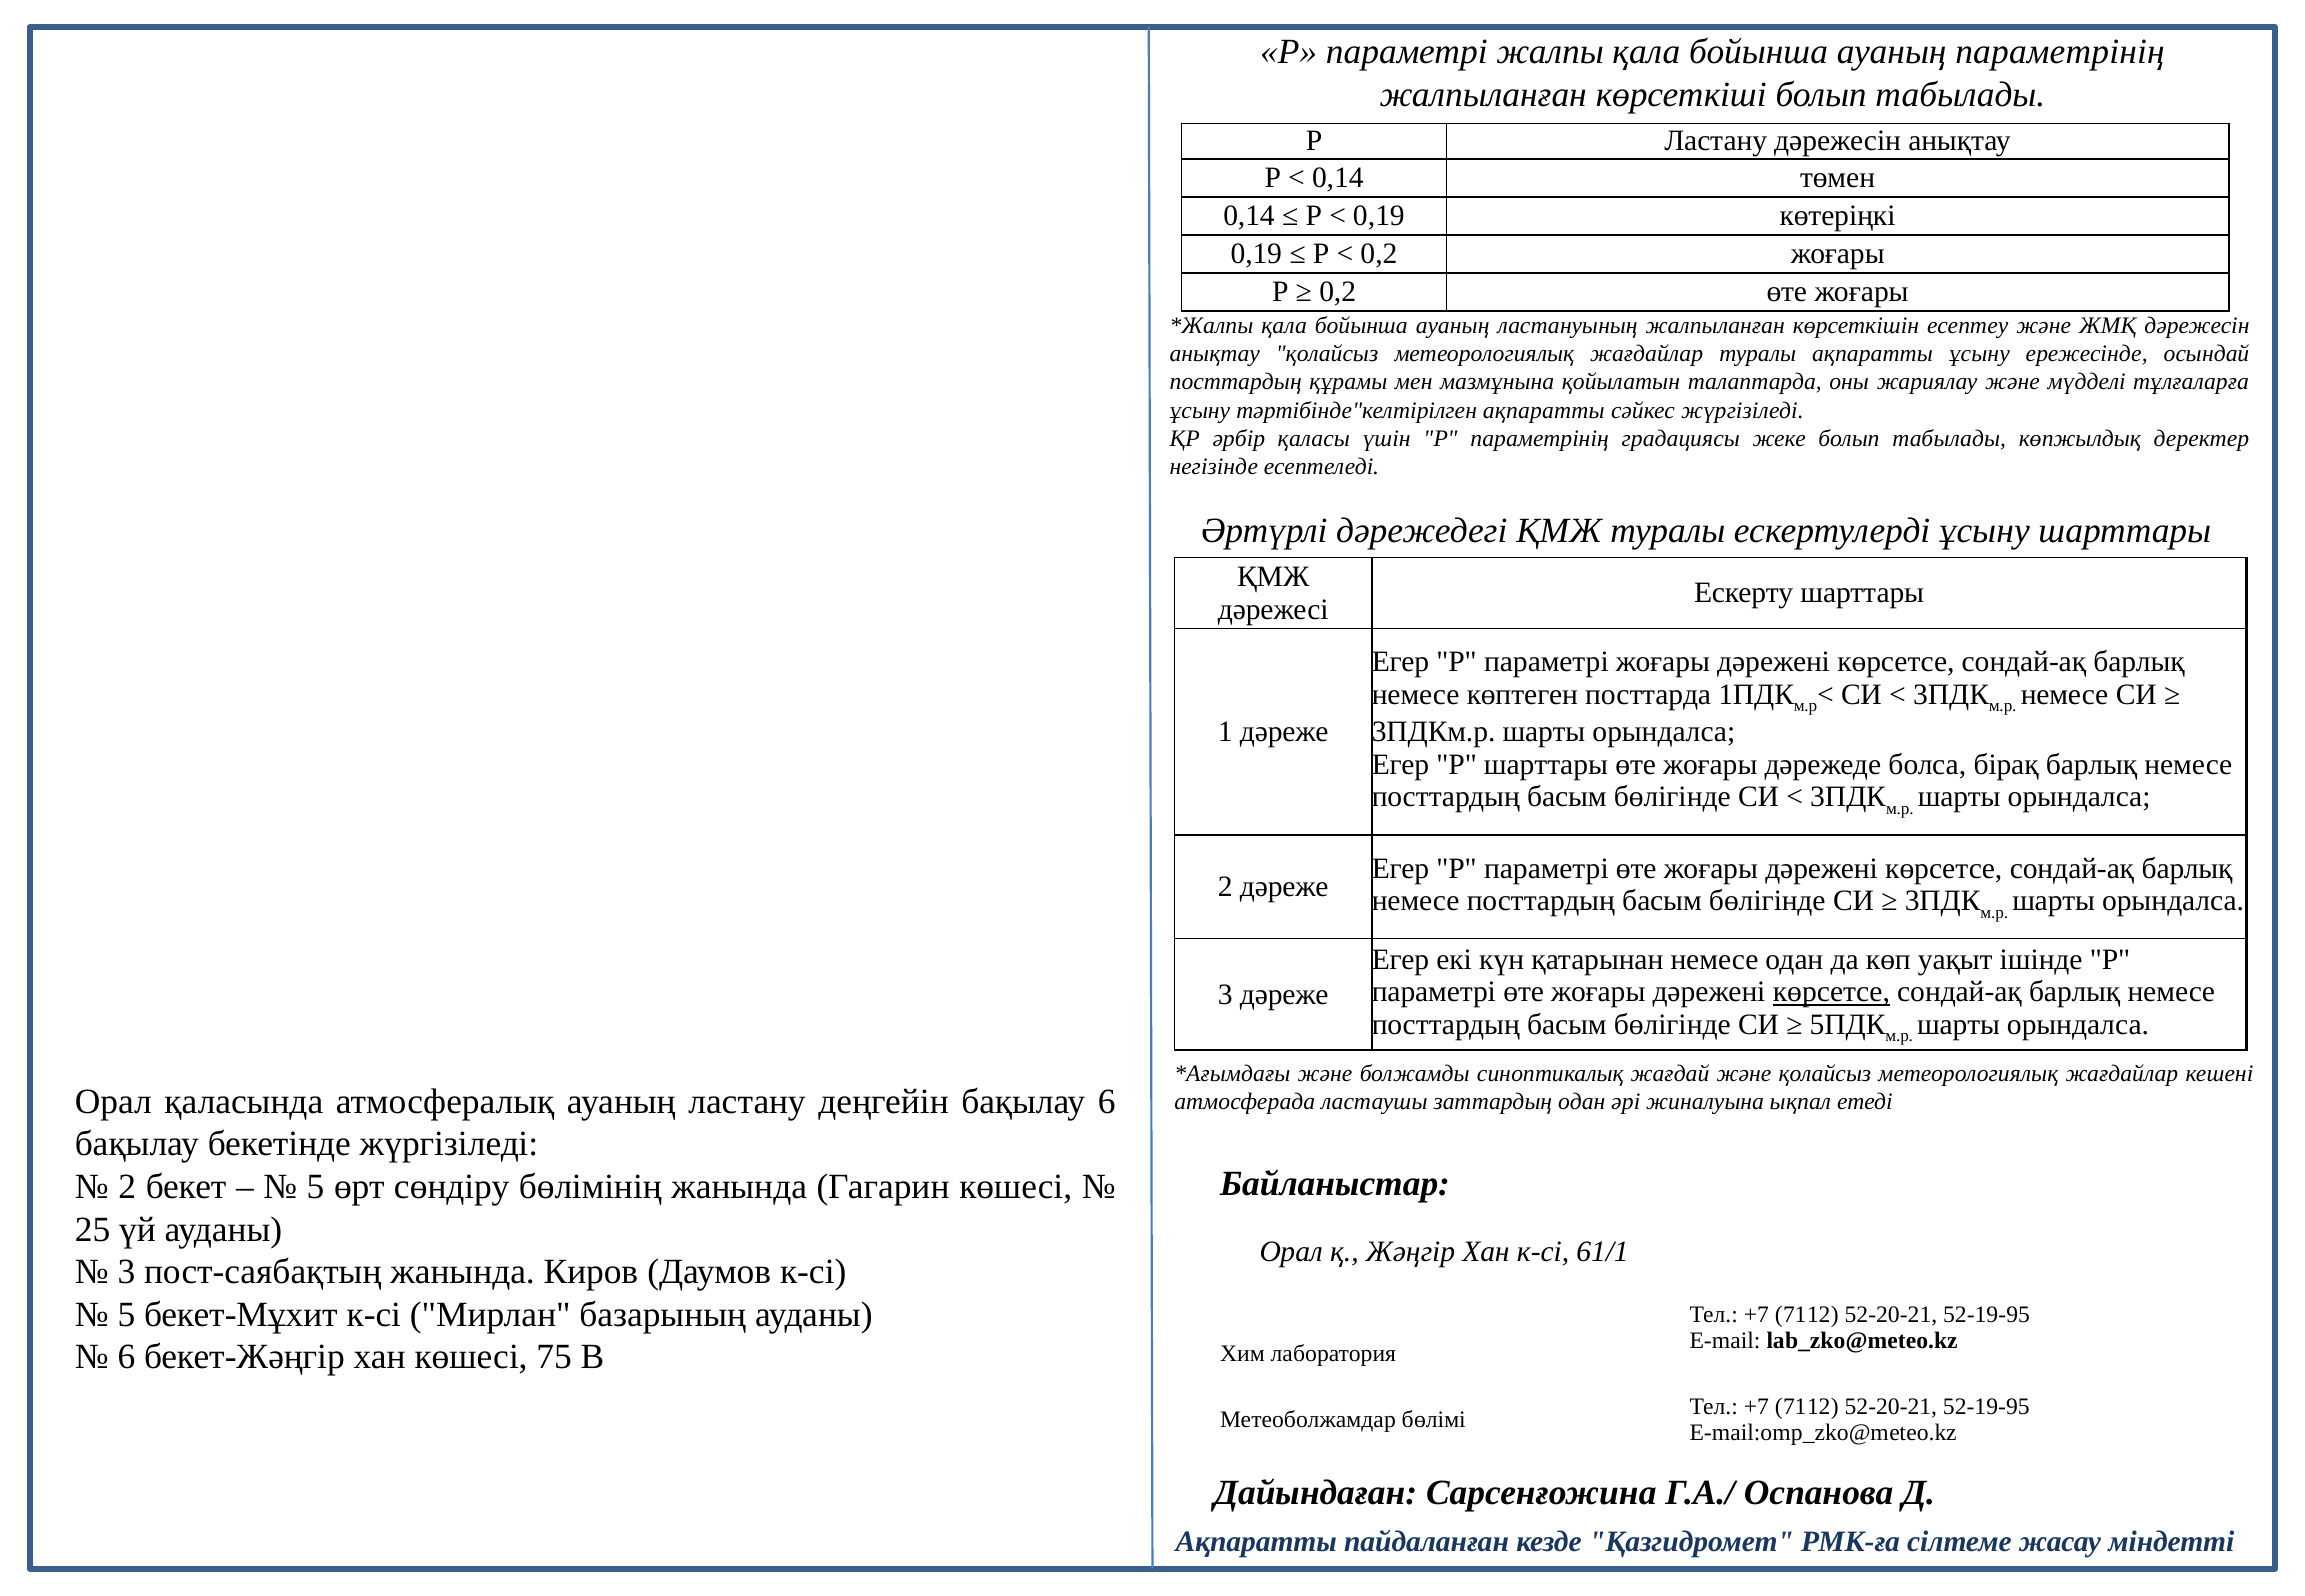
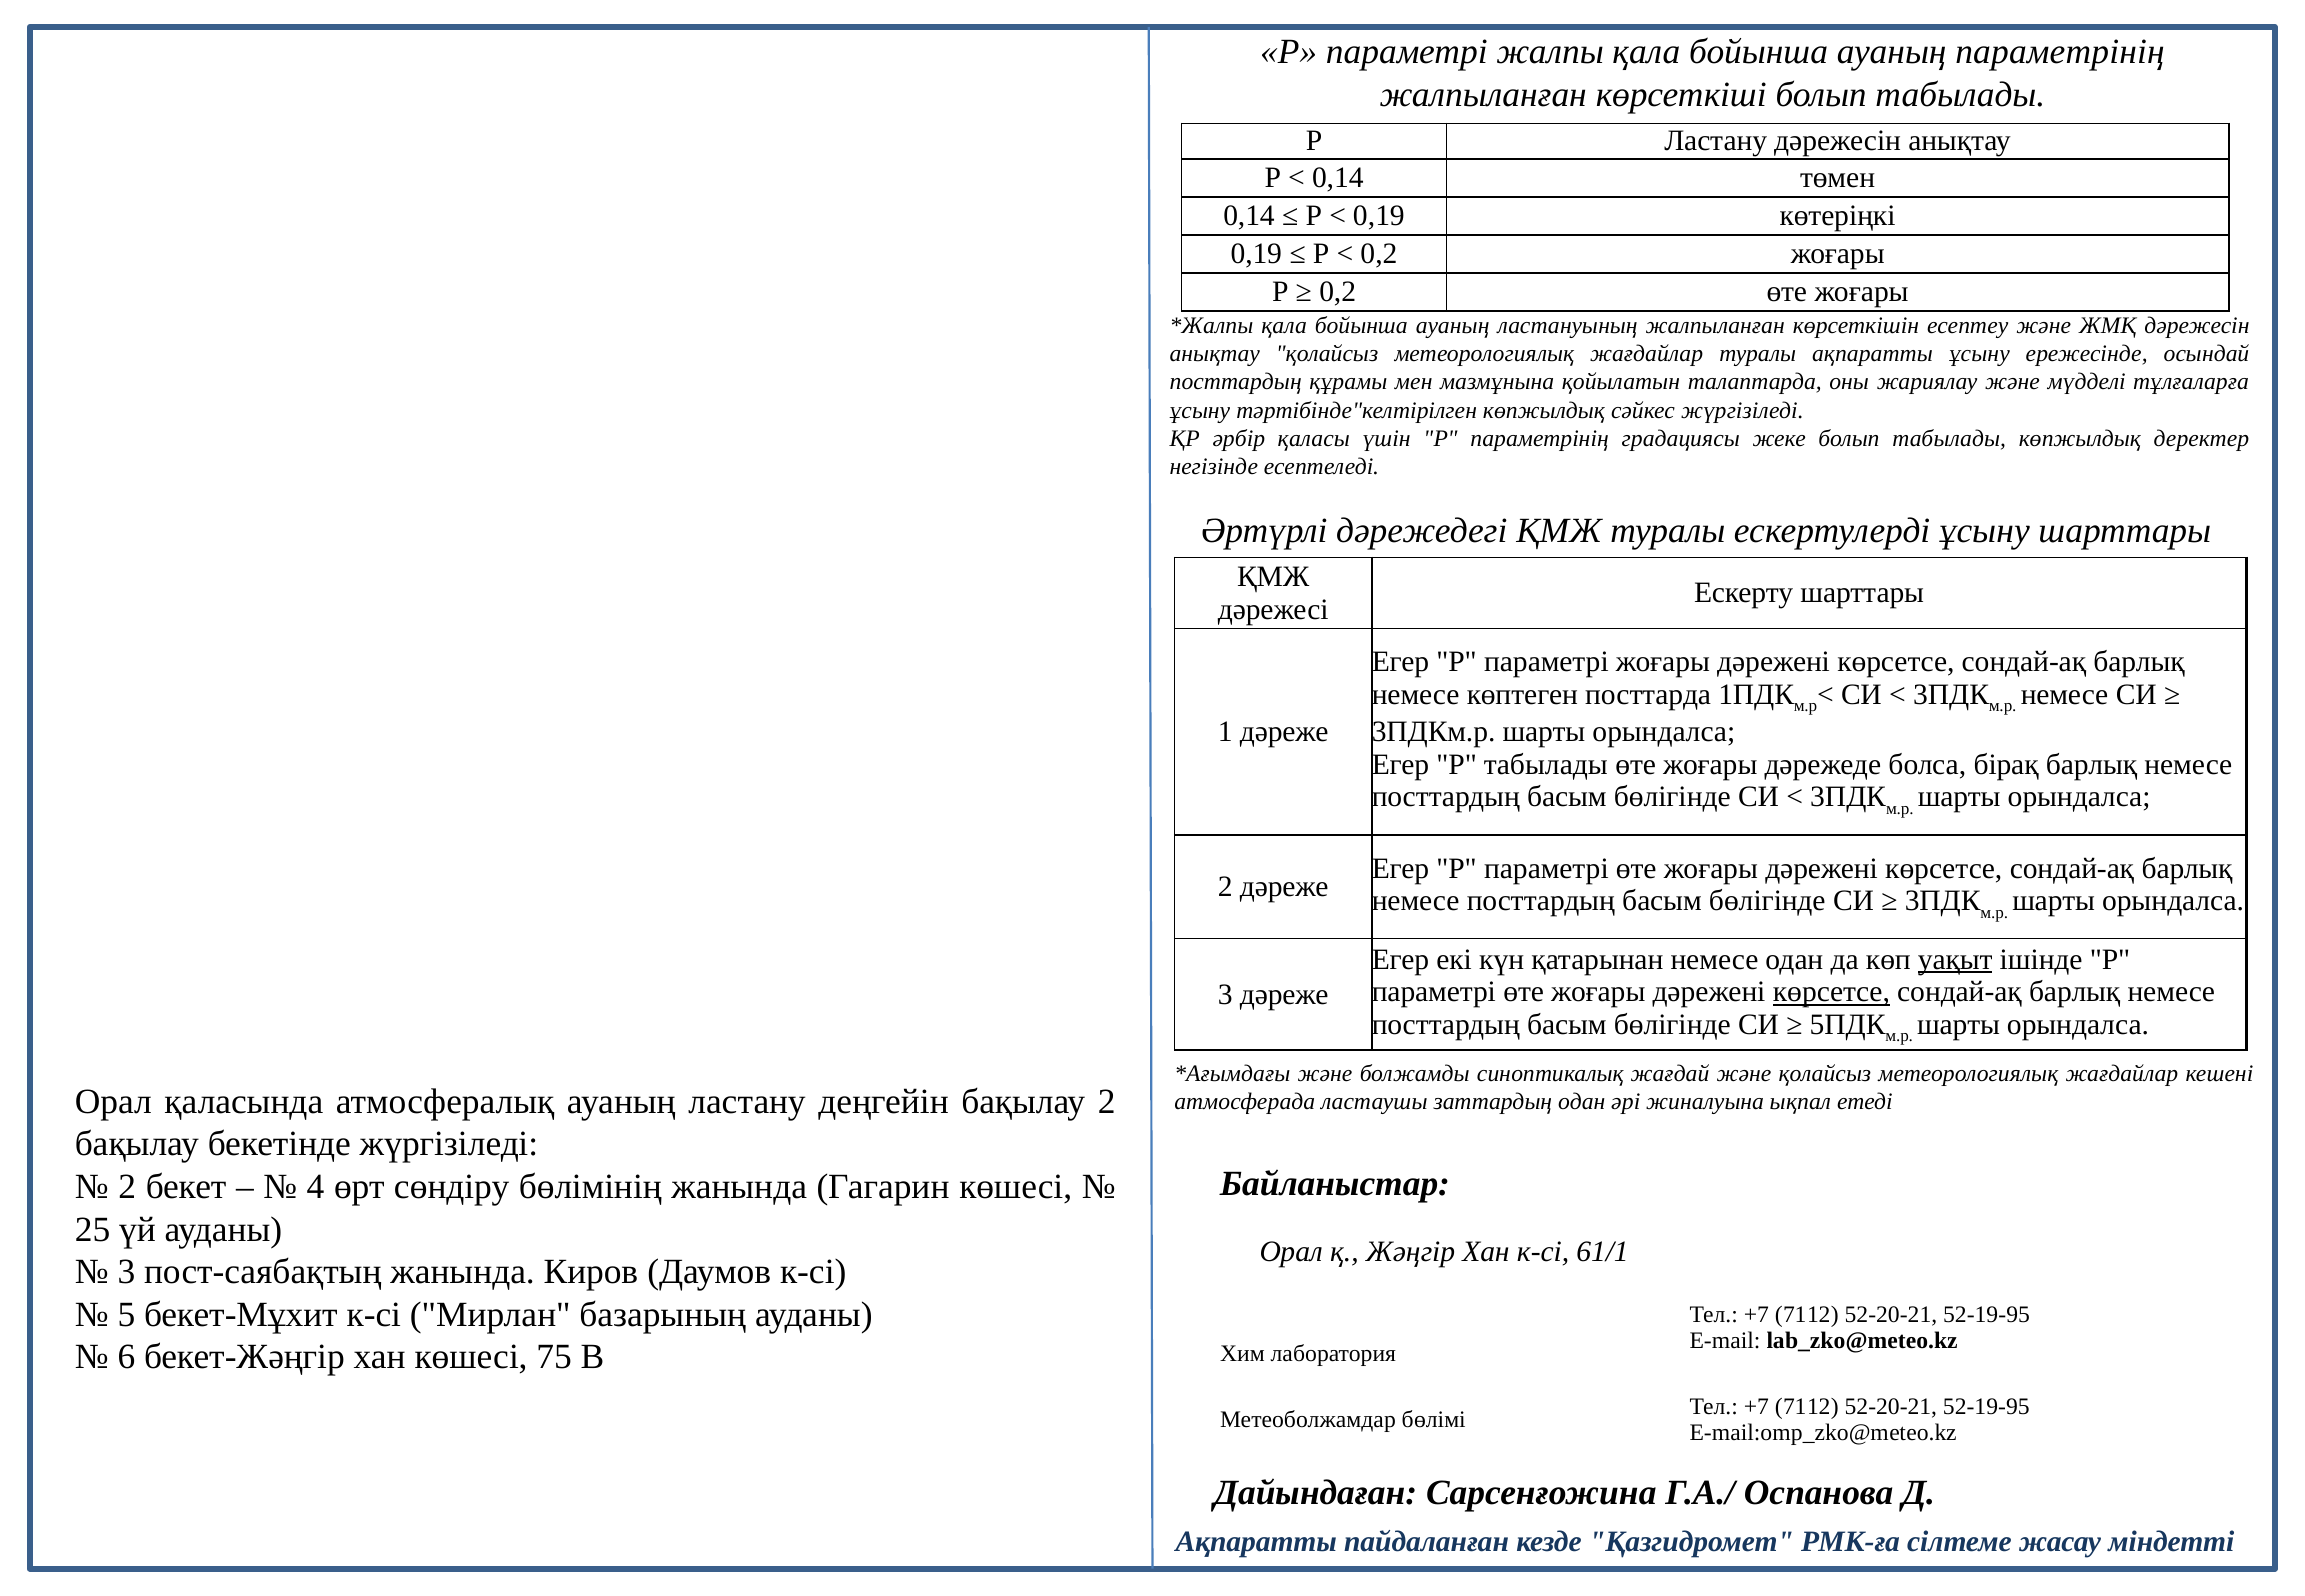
тәртібінде"келтірілген ақпаратты: ақпаратты -> көпжылдық (1544, 410)
P шарттары: шарттары -> табылады (1546, 764)
уақыт underline: none -> present (1955, 959)
бақылау 6: 6 -> 2 (1107, 1102)
5: 5 -> 4 (316, 1187)
